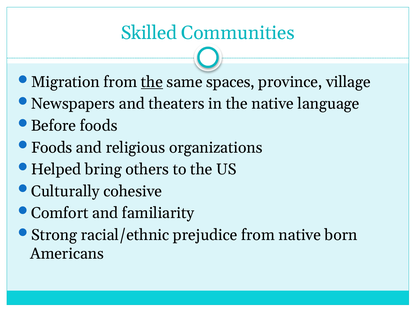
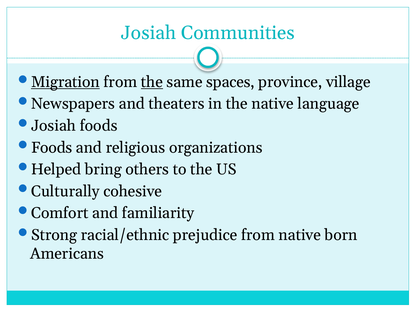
Skilled: Skilled -> Josiah (149, 33)
Migration underline: none -> present (65, 82)
Before: Before -> Josiah (54, 126)
